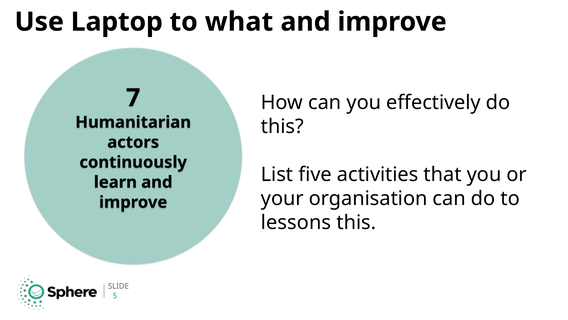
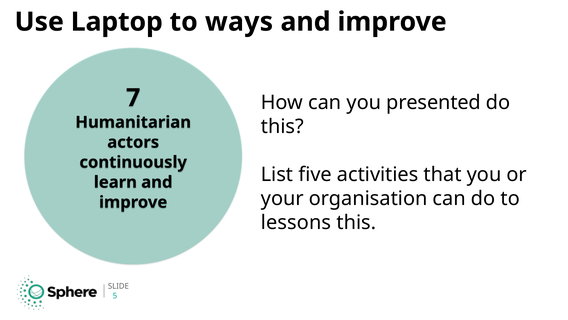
what: what -> ways (239, 22)
effectively: effectively -> presented (434, 102)
